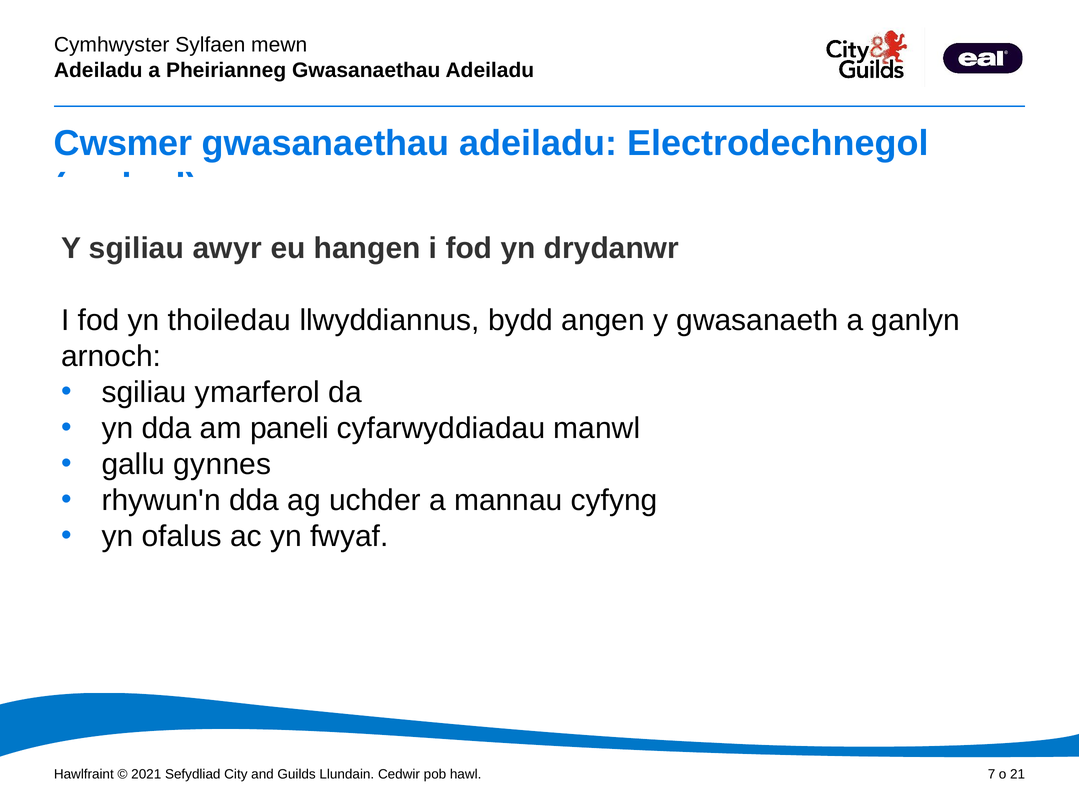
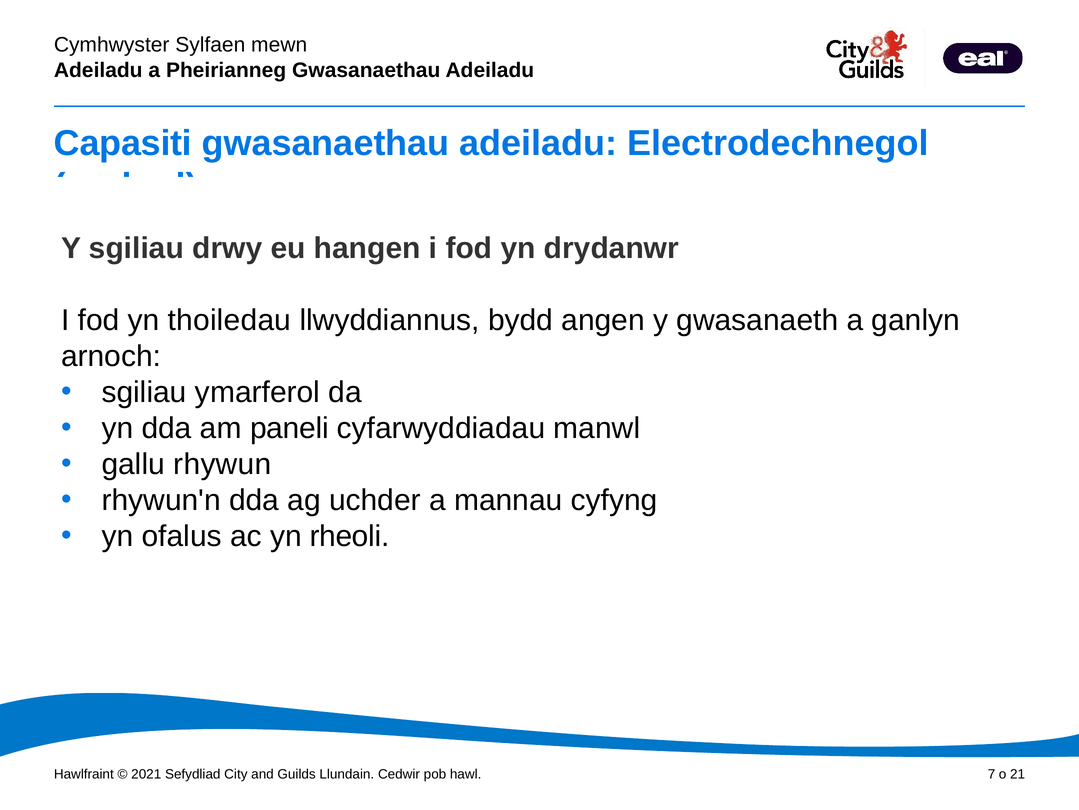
Cwsmer: Cwsmer -> Capasiti (123, 143)
awyr: awyr -> drwy (227, 248)
gynnes: gynnes -> rhywun (222, 464)
fwyaf: fwyaf -> rheoli (349, 536)
